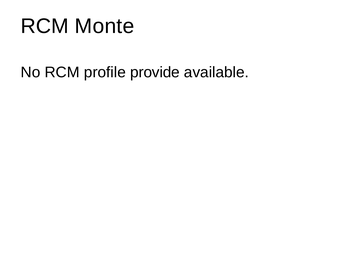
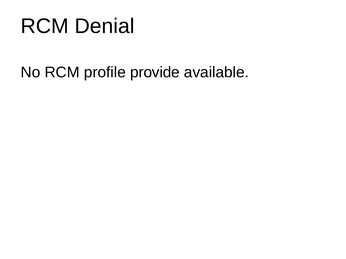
Monte: Monte -> Denial (105, 26)
